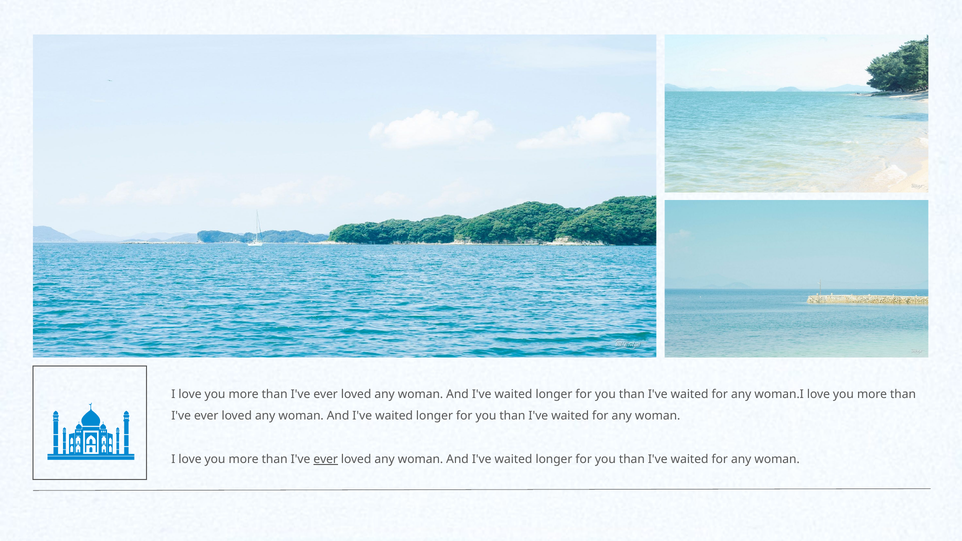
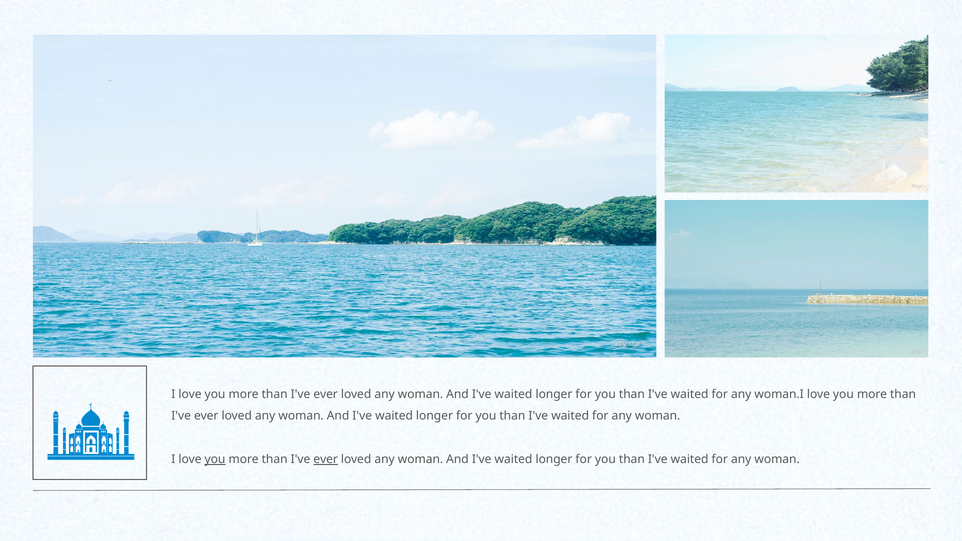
you underline: none -> present (215, 459)
